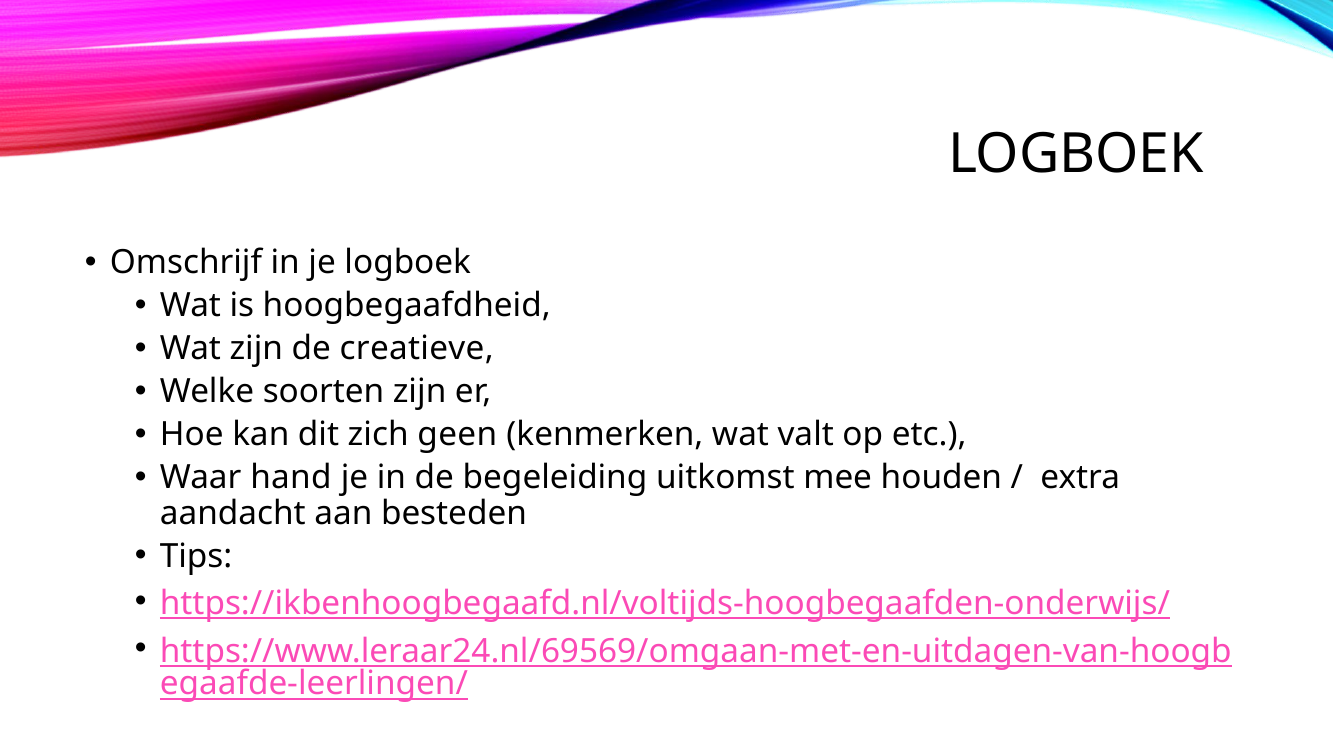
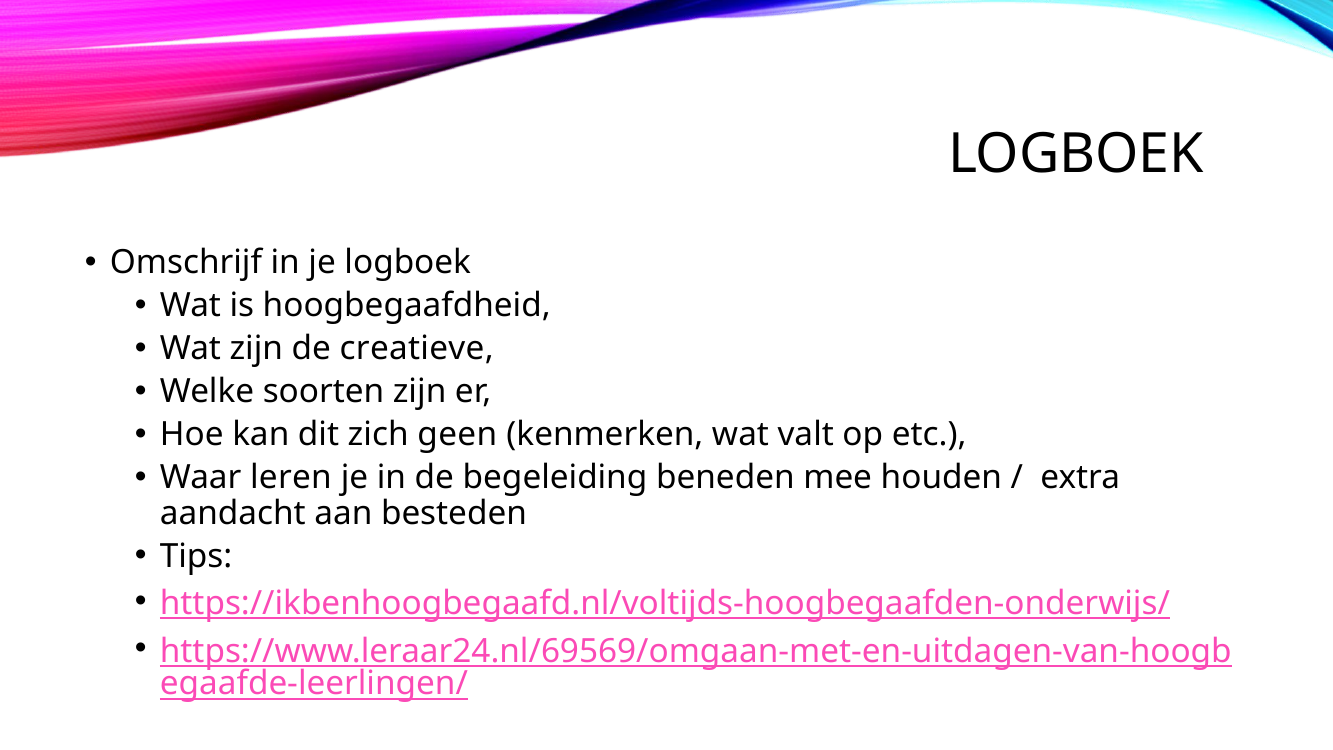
hand: hand -> leren (291, 477)
uitkomst: uitkomst -> beneden (725, 477)
